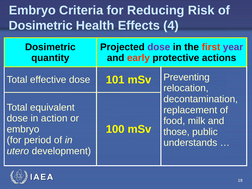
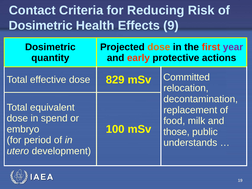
Embryo: Embryo -> Contact (32, 10)
4: 4 -> 9 (171, 26)
dose colour: purple -> orange (159, 47)
101: 101 -> 829 (115, 80)
Preventing: Preventing -> Committed (187, 77)
action: action -> spend (54, 118)
